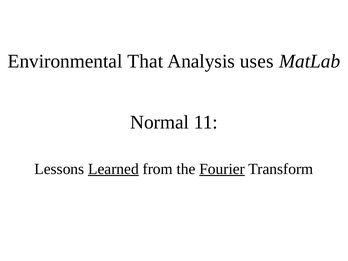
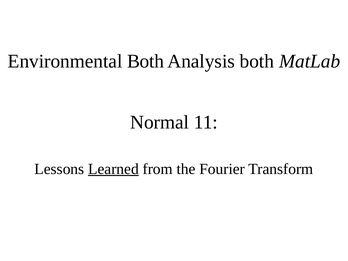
Environmental That: That -> Both (146, 61)
Analysis uses: uses -> both (257, 61)
Fourier underline: present -> none (222, 169)
